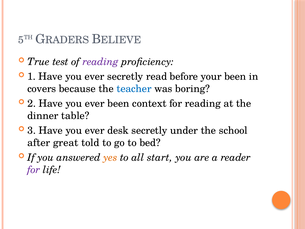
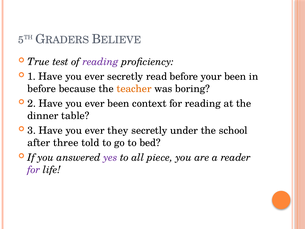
covers: covers -> before (42, 89)
teacher colour: blue -> orange (134, 89)
desk: desk -> they (118, 130)
great: great -> three (66, 143)
yes colour: orange -> purple (110, 157)
start: start -> piece (160, 157)
